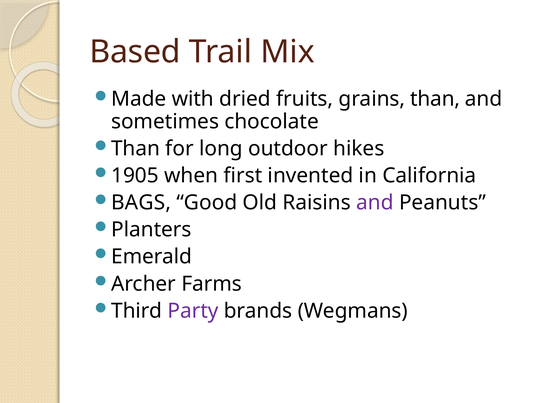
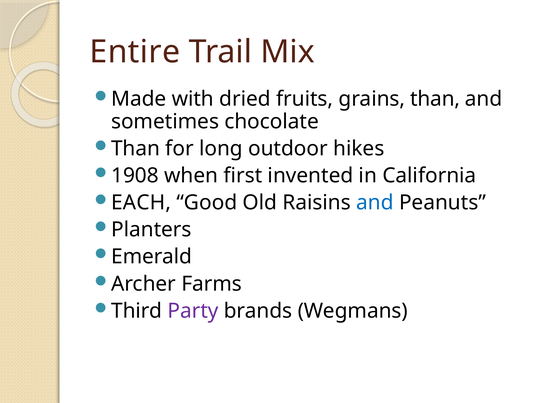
Based: Based -> Entire (135, 52)
1905: 1905 -> 1908 (135, 175)
BAGS: BAGS -> EACH (141, 203)
and colour: purple -> blue (375, 203)
